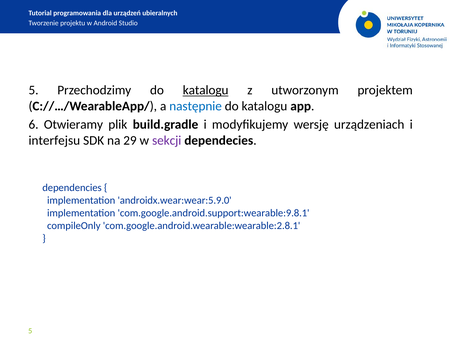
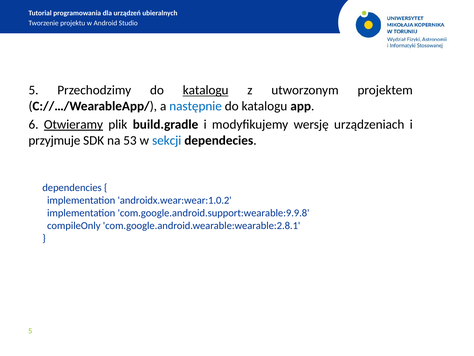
Otwieramy underline: none -> present (73, 124)
interfejsu: interfejsu -> przyjmuje (54, 140)
29: 29 -> 53 (130, 140)
sekcji colour: purple -> blue (167, 140)
androidx.wear:wear:5.9.0: androidx.wear:wear:5.9.0 -> androidx.wear:wear:1.0.2 (175, 200)
com.google.android.support:wearable:9.8.1: com.google.android.support:wearable:9.8.1 -> com.google.android.support:wearable:9.9.8 (214, 213)
